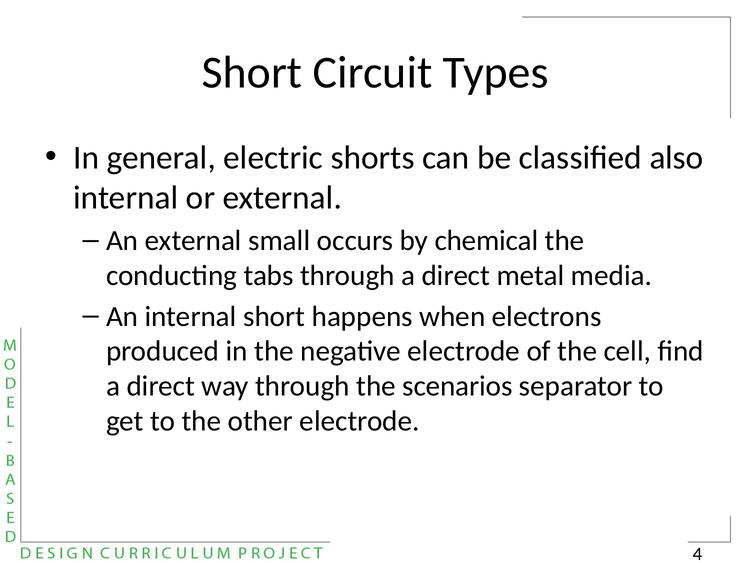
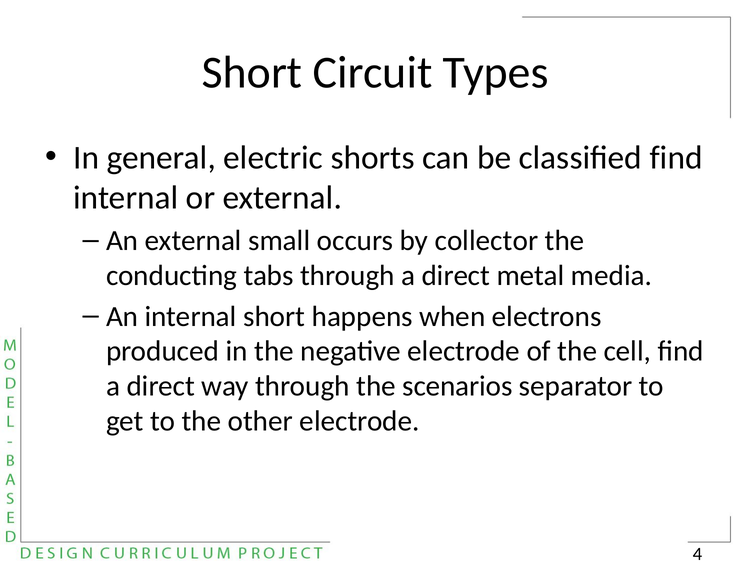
classified also: also -> find (676, 158)
chemical: chemical -> collector (486, 241)
